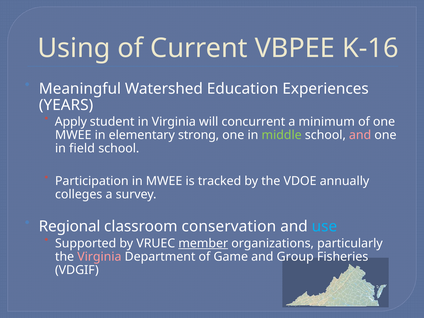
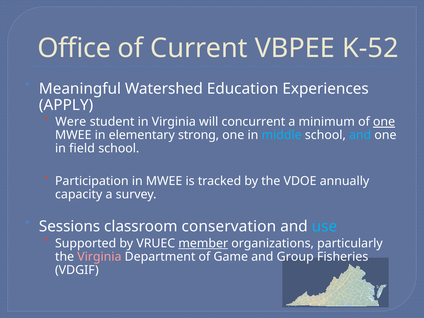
Using: Using -> Office (74, 48)
K-16: K-16 -> K-52 (370, 48)
YEARS: YEARS -> APPLY (66, 105)
Apply: Apply -> Were (71, 122)
one underline: none -> present (384, 122)
middle colour: light green -> light blue (282, 135)
and colour: pink -> light blue (360, 135)
colleges: colleges -> capacity (79, 194)
Regional: Regional -> Sessions (70, 227)
